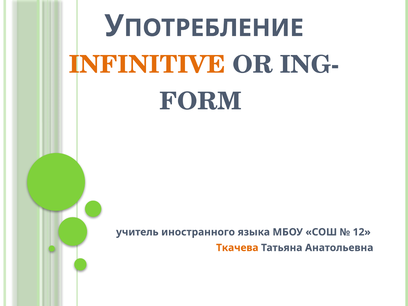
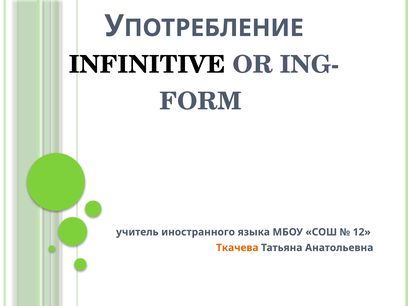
INFINITIVE colour: orange -> black (147, 65)
